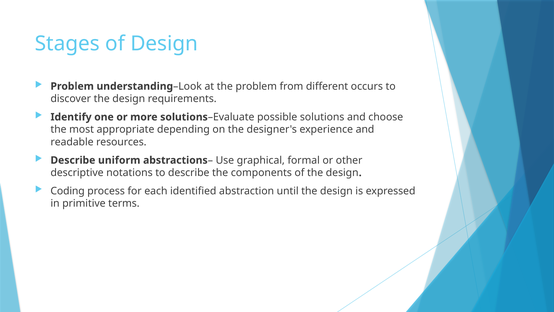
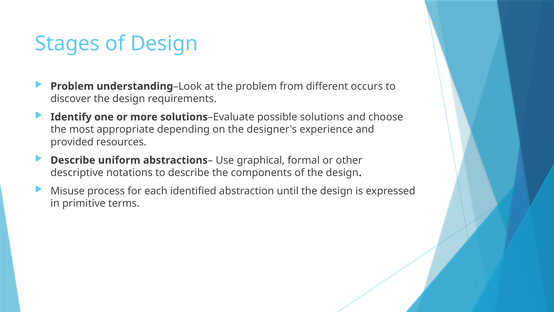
readable: readable -> provided (72, 142)
Coding: Coding -> Misuse (68, 191)
